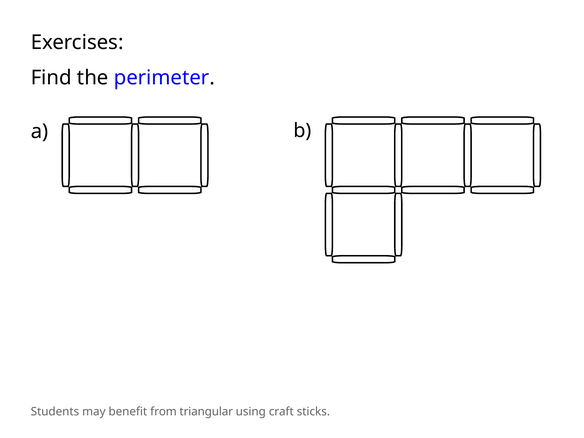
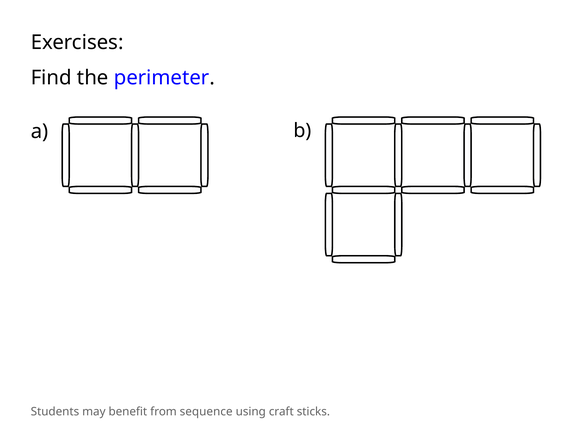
triangular: triangular -> sequence (206, 412)
